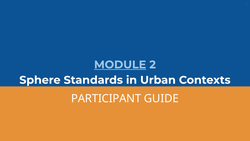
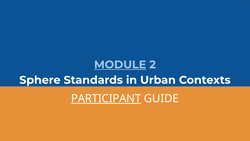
PARTICIPANT underline: none -> present (106, 98)
